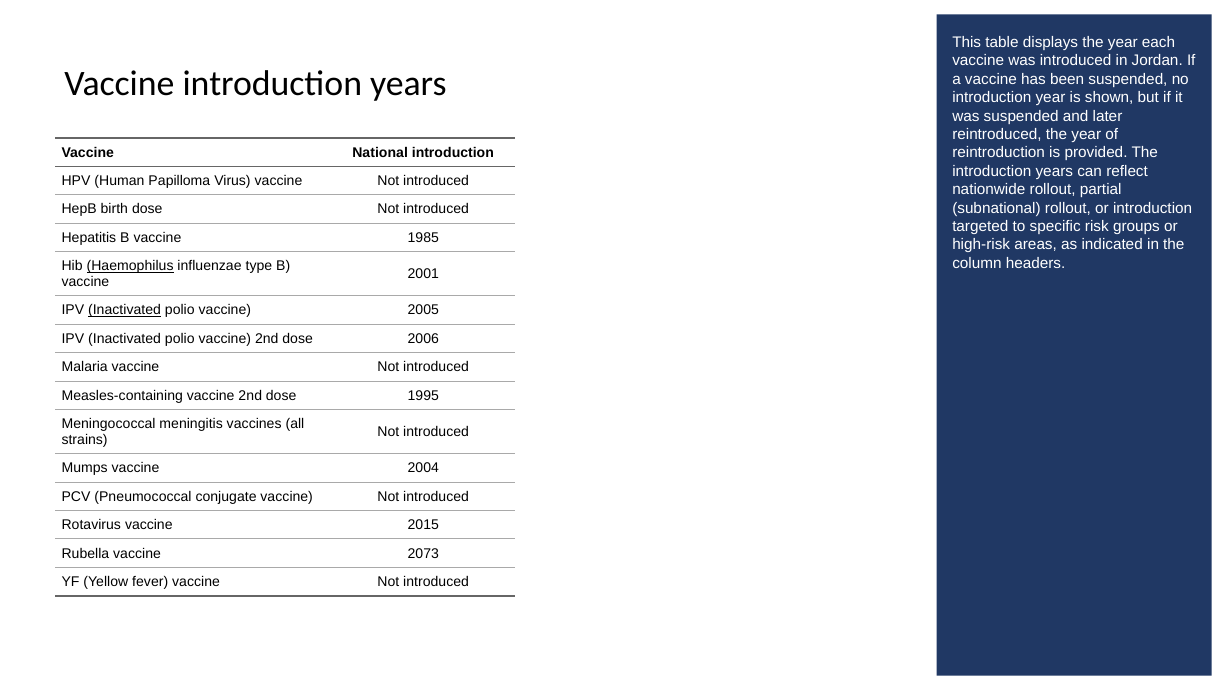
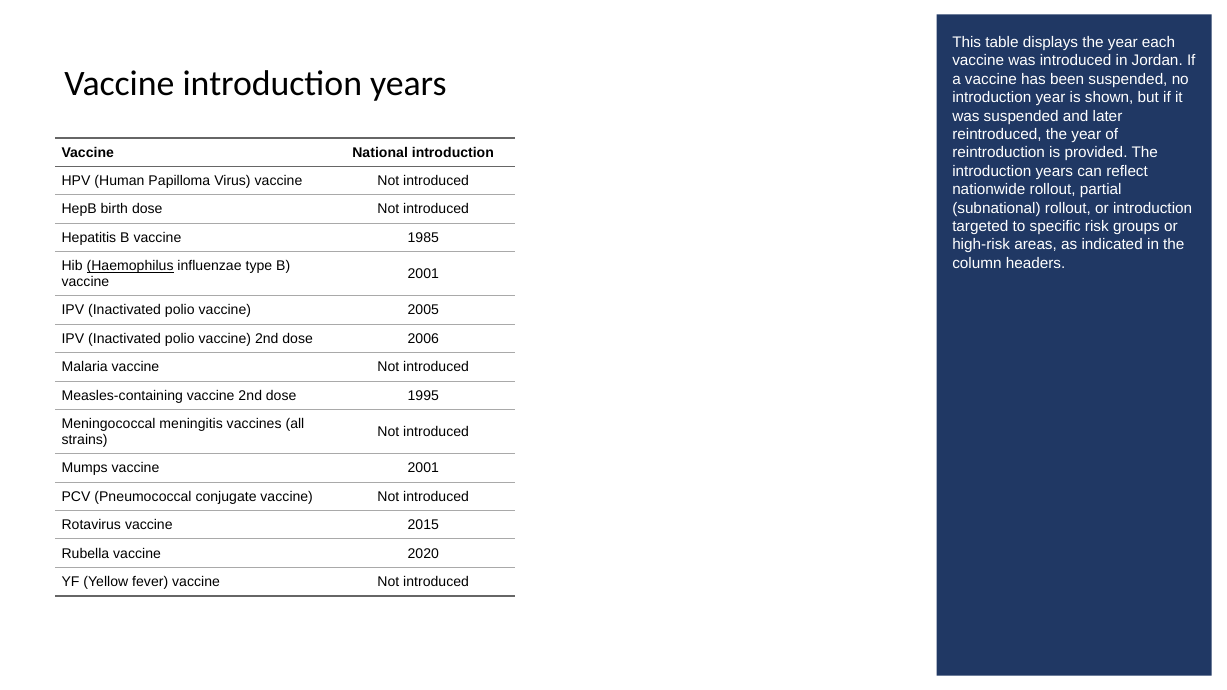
Inactivated underline: present -> none (125, 310)
Mumps vaccine 2004: 2004 -> 2001 (423, 468)
2073: 2073 -> 2020 (423, 554)
